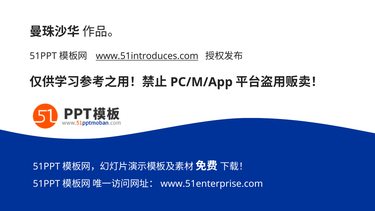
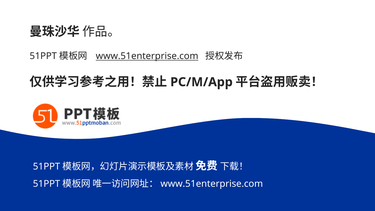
www.51introduces.com: www.51introduces.com -> www.51enterprise.com (147, 56)
